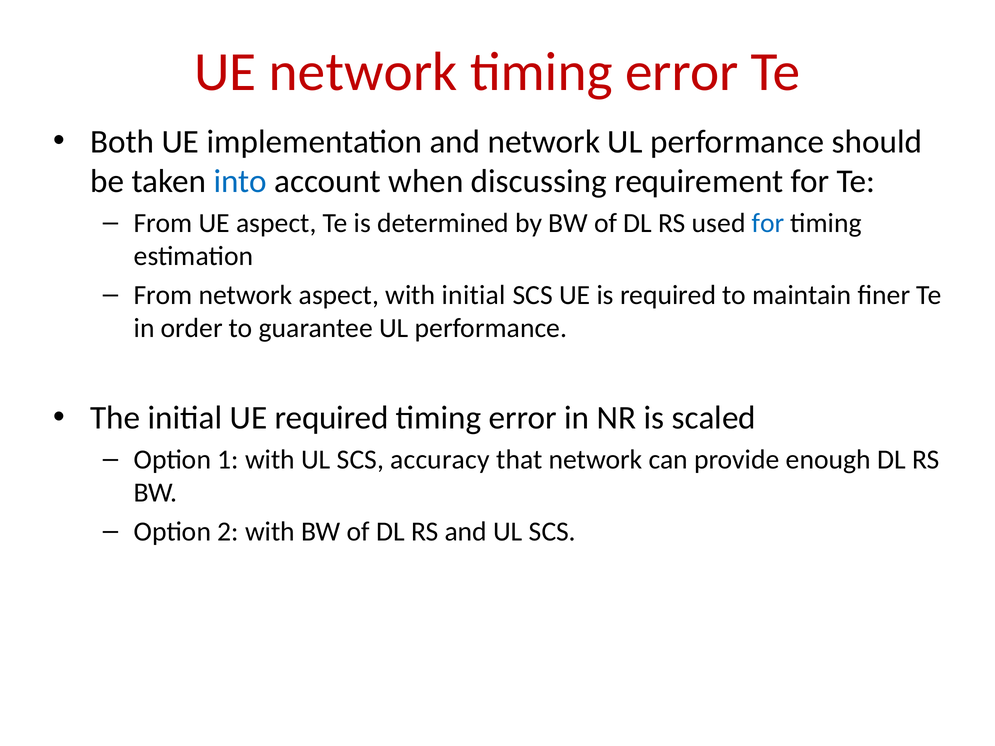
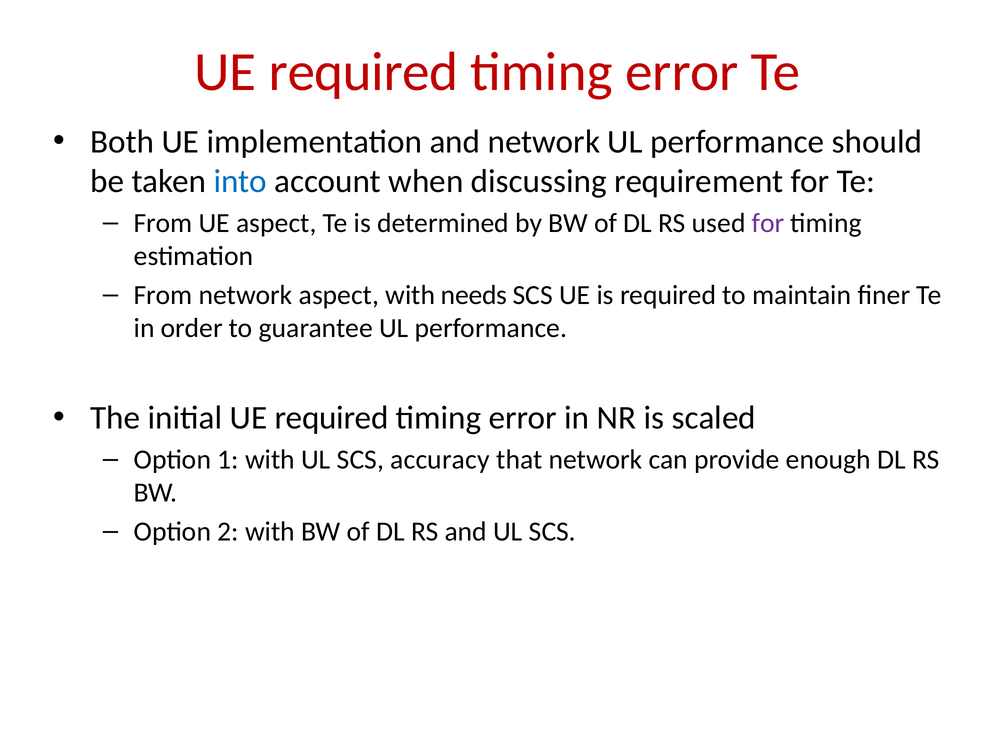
network: network -> required (364, 72)
for colour: blue -> purple (768, 223)
with initial: initial -> needs (474, 295)
